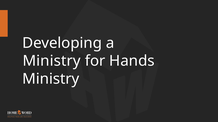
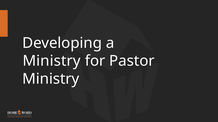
Hands: Hands -> Pastor (132, 61)
